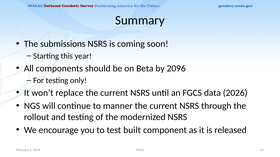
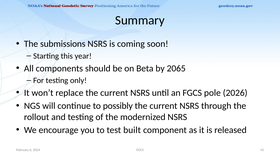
2096: 2096 -> 2065 (176, 69)
data: data -> pole (212, 93)
manner: manner -> possibly (118, 106)
